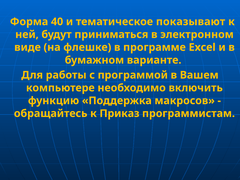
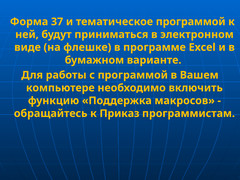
40: 40 -> 37 (57, 22)
тематическое показывают: показывают -> программой (191, 22)
